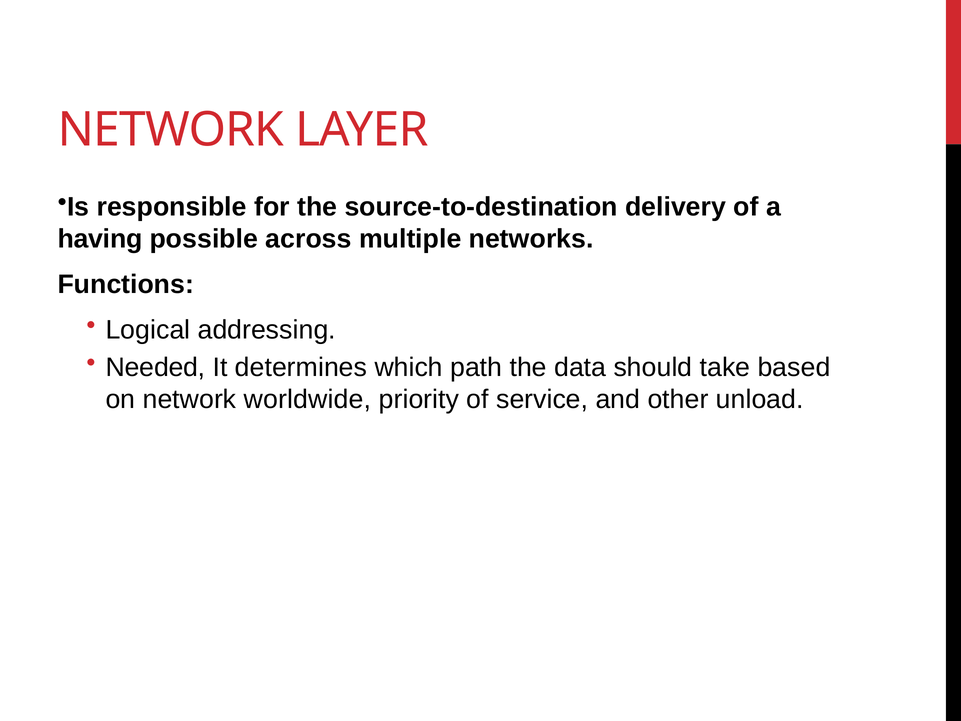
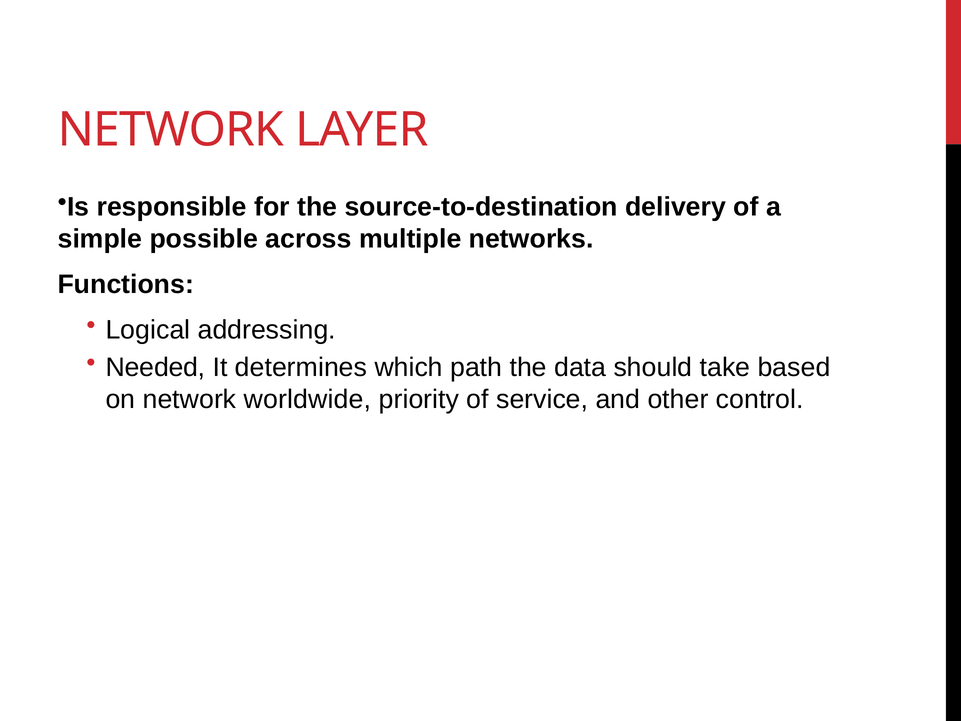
having: having -> simple (100, 239)
unload: unload -> control (760, 399)
